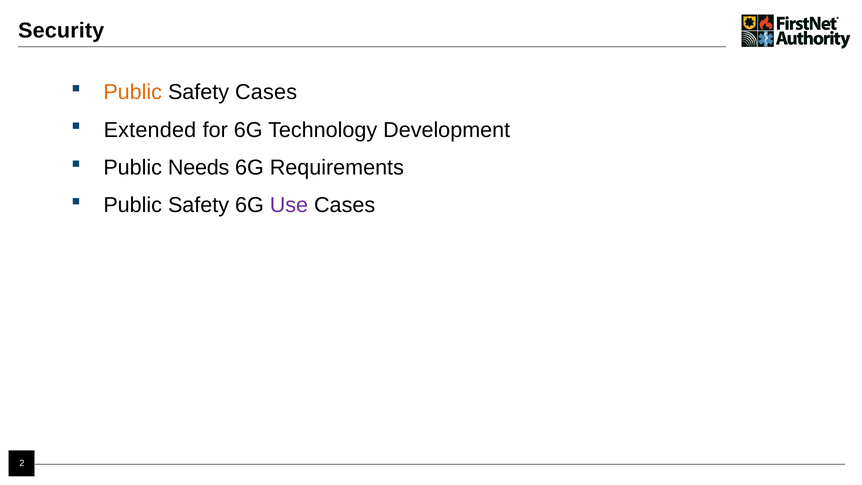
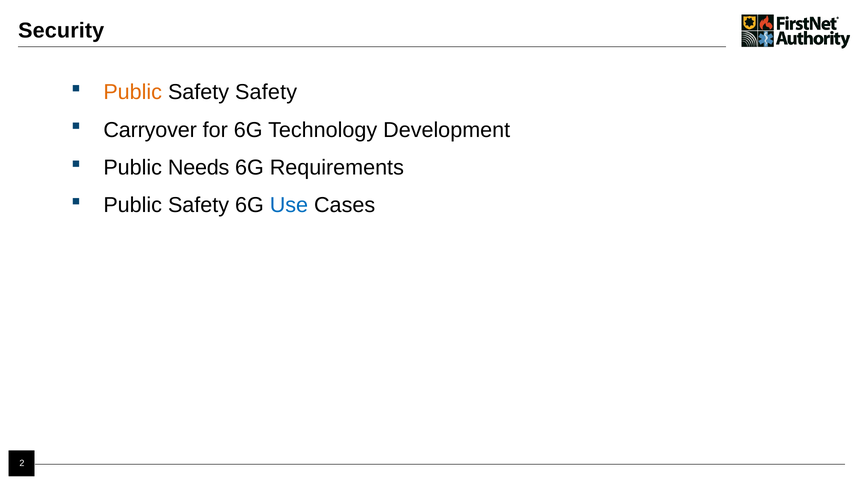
Safety Cases: Cases -> Safety (266, 92)
Extended: Extended -> Carryover (150, 130)
Use colour: purple -> blue (289, 205)
